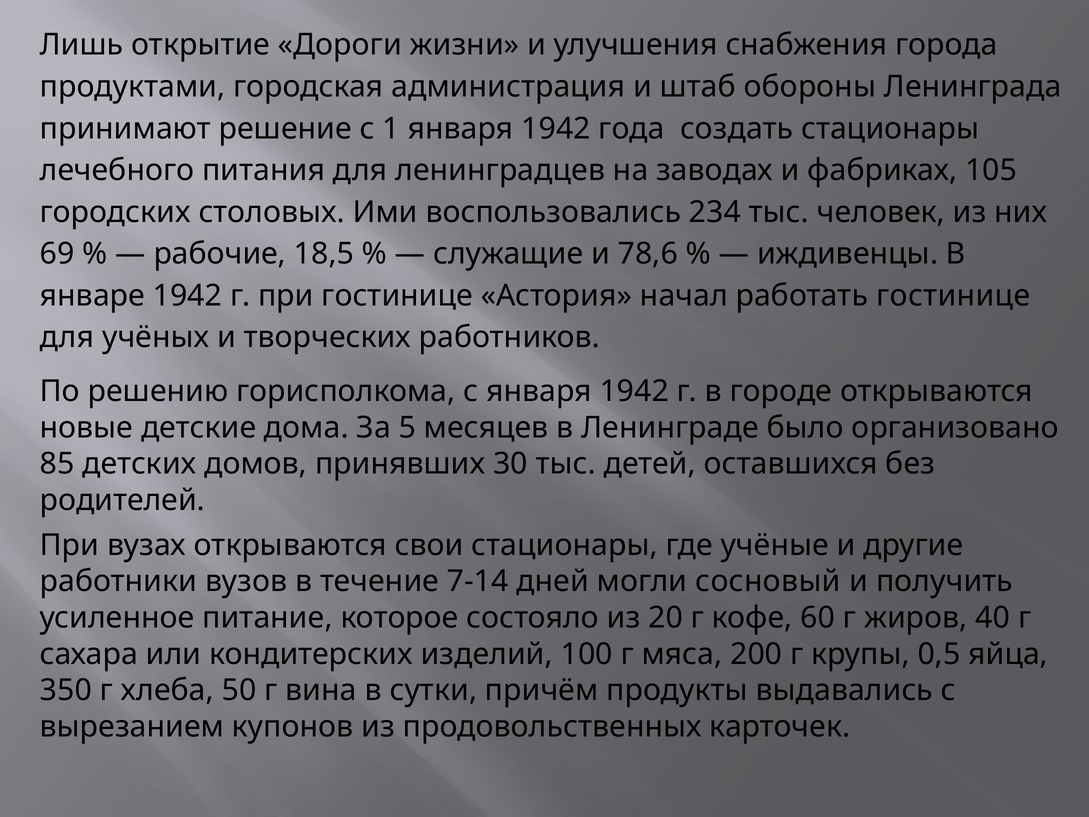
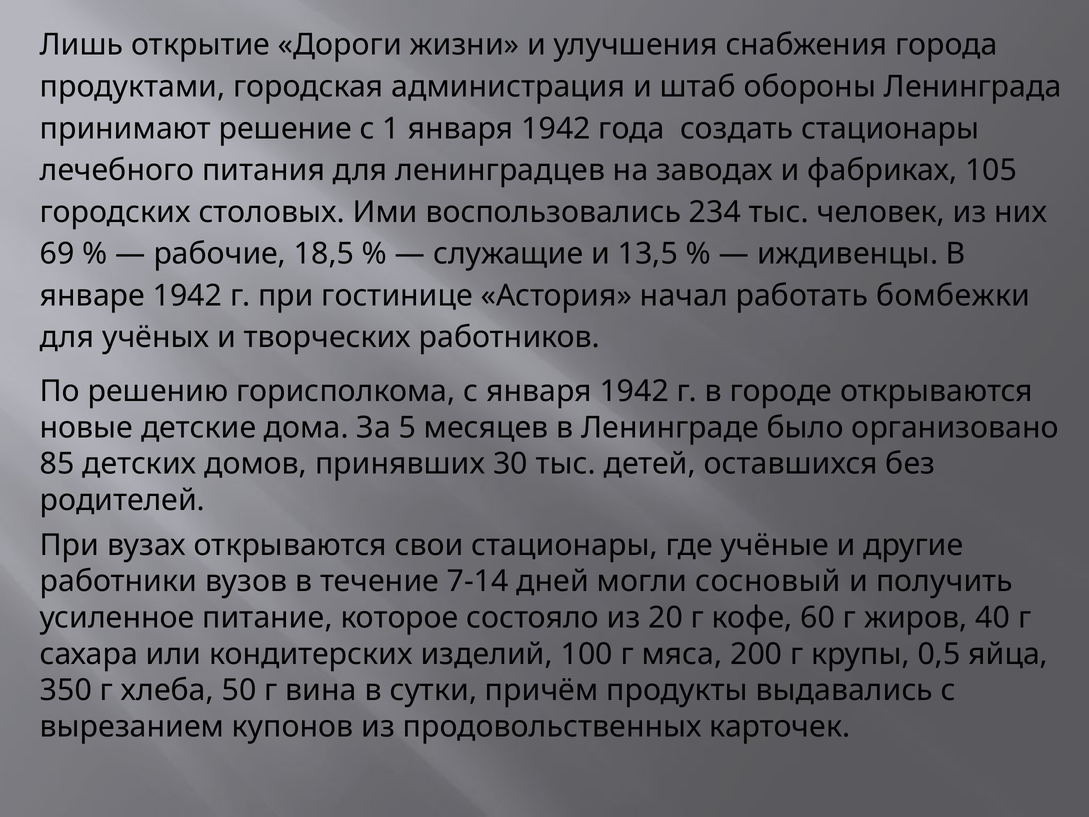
78,6: 78,6 -> 13,5 (648, 254)
работать гостинице: гостинице -> бомбежки (953, 296)
